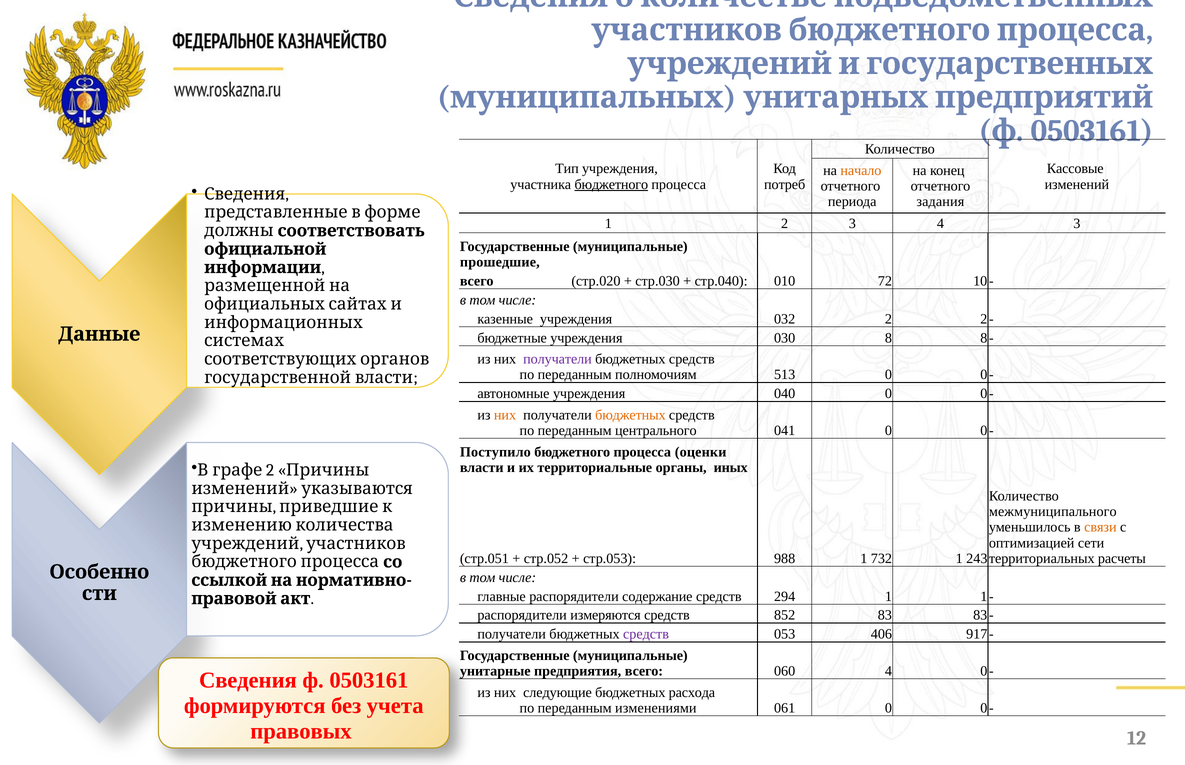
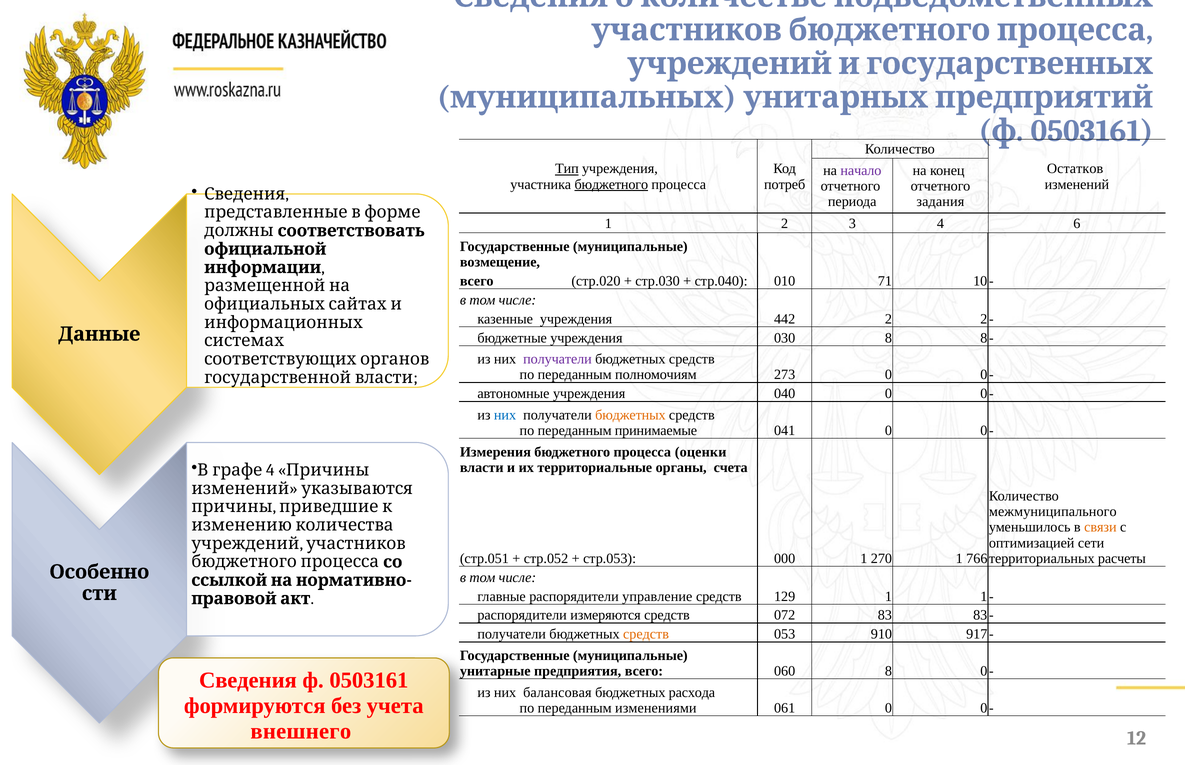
Тип underline: none -> present (567, 169)
Кассовые: Кассовые -> Остатков (1075, 169)
начало colour: orange -> purple (861, 170)
4 3: 3 -> 6 (1077, 223)
прошедшие: прошедшие -> возмещение (500, 262)
72: 72 -> 71 (885, 281)
032: 032 -> 442 (785, 319)
513: 513 -> 273 (785, 375)
них colour: orange -> blue (505, 415)
центрального: центрального -> принимаемые (656, 431)
Поступило: Поступило -> Измерения (495, 452)
иных: иных -> счета (731, 468)
2: 2 -> 4 (270, 470)
988: 988 -> 000 (785, 559)
732: 732 -> 270 (881, 559)
243: 243 -> 766 (977, 559)
содержание: содержание -> управление (657, 596)
294: 294 -> 129 (785, 596)
852: 852 -> 072 (785, 615)
средств colour: purple -> orange (646, 634)
406: 406 -> 910 (881, 634)
060 4: 4 -> 8 (888, 671)
следующие: следующие -> балансовая (557, 693)
правовых: правовых -> внешнего (301, 731)
